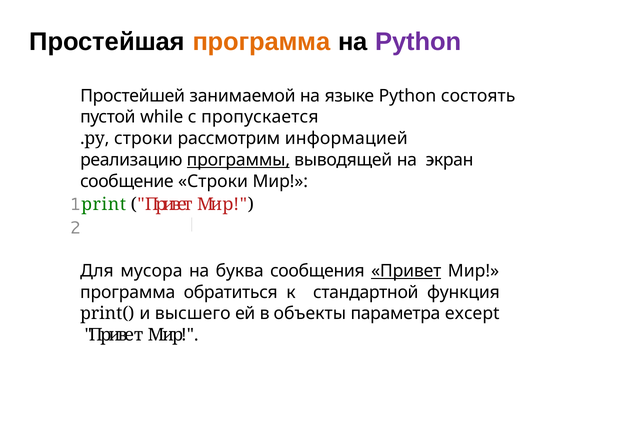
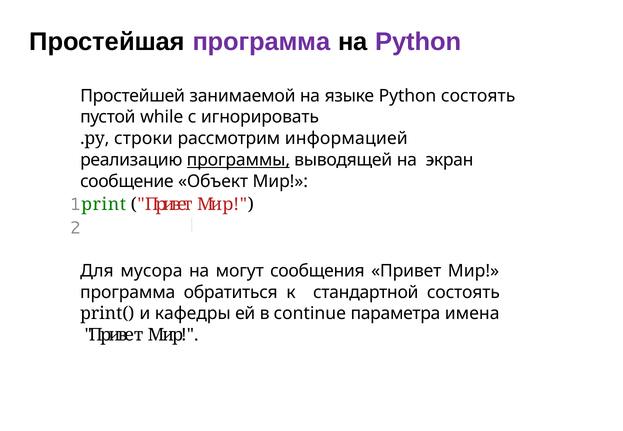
программа colour: orange -> purple (261, 42)
пропускается: пропускается -> игнорировать (260, 117)
сообщение Строки: Строки -> Объект (213, 181)
буква: буква -> могут (240, 271)
Привет underline: present -> none (406, 271)
стандартной функция: функция -> состоять (463, 292)
высшего: высшего -> кафедры (193, 314)
объекты: объекты -> continue (310, 314)
except: except -> имена (472, 314)
